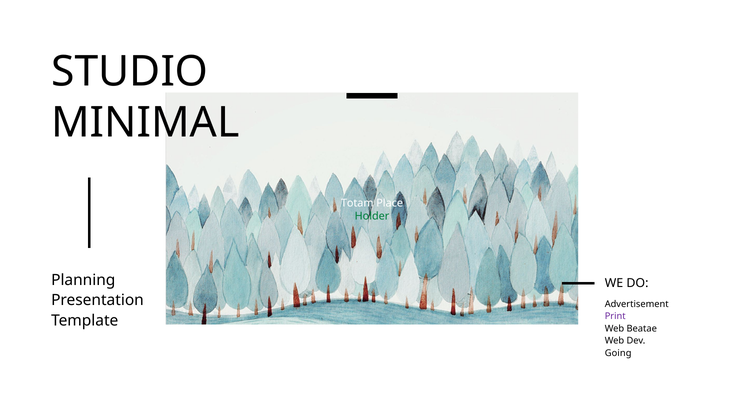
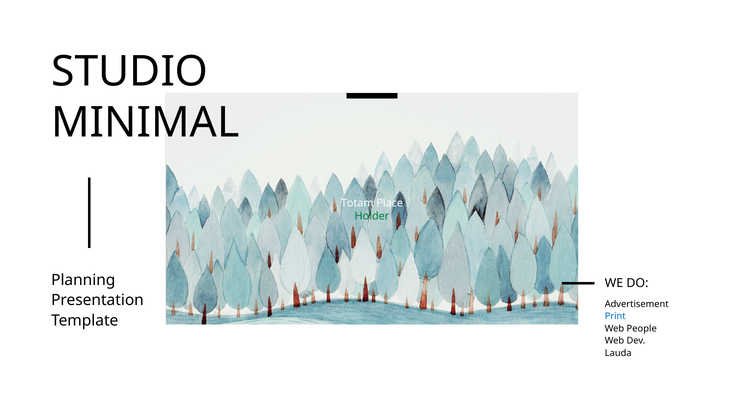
Print colour: purple -> blue (615, 317)
Beatae: Beatae -> People (642, 329)
Going: Going -> Lauda (618, 353)
